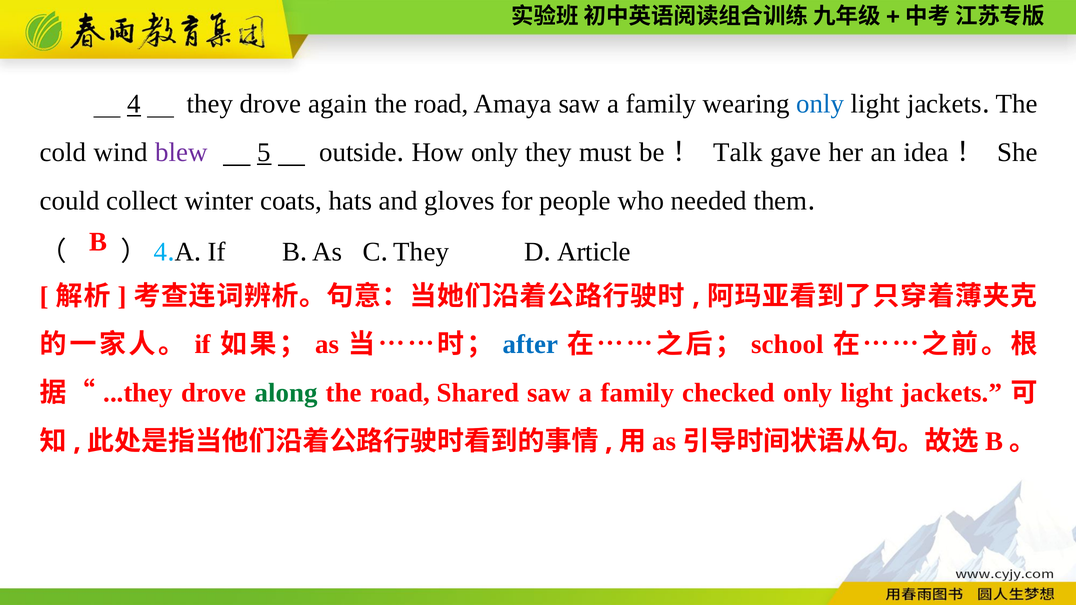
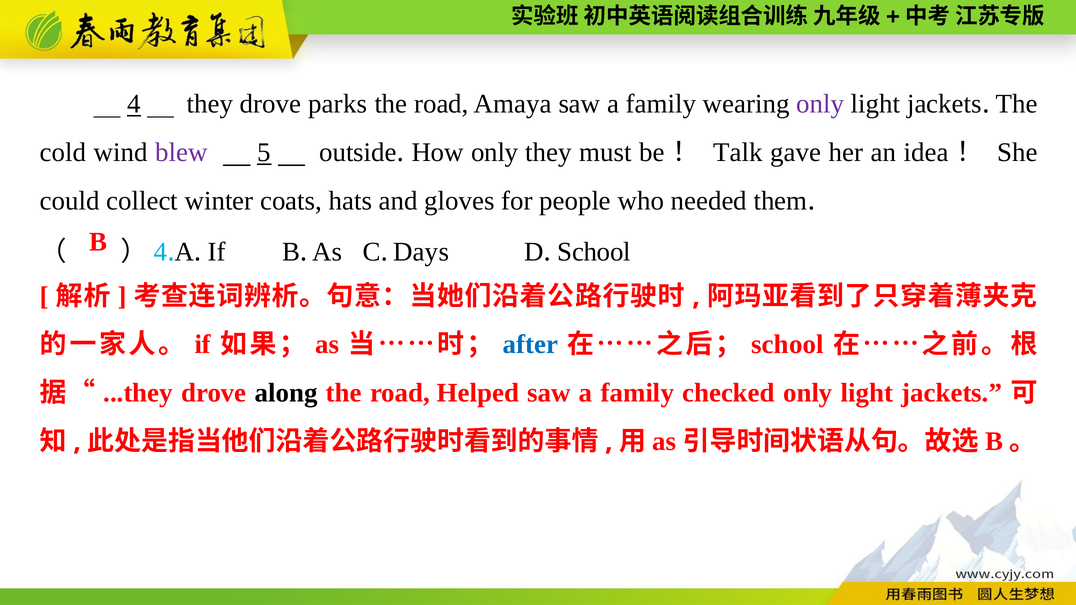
again: again -> parks (338, 104)
only colour: blue -> purple (820, 104)
They: They -> Days (421, 252)
Article: Article -> School (594, 252)
along colour: green -> black (286, 393)
Shared: Shared -> Helped (478, 393)
